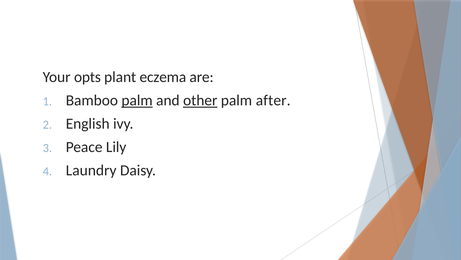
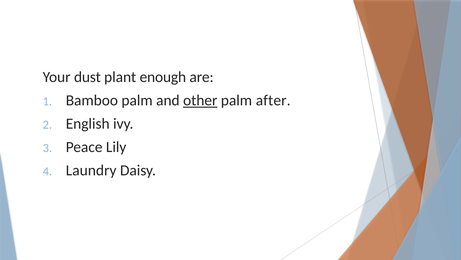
opts: opts -> dust (87, 77)
eczema: eczema -> enough (163, 77)
palm underline: present -> none (137, 100)
